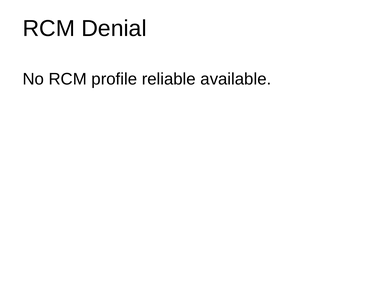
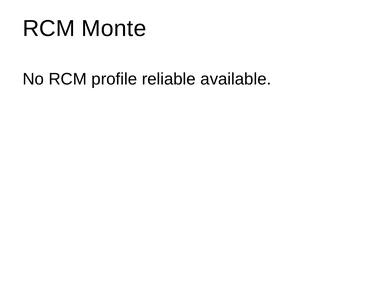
Denial: Denial -> Monte (114, 29)
